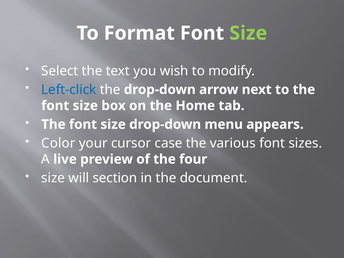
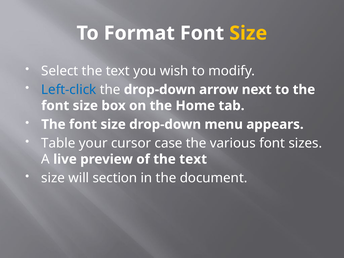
Size colour: light green -> yellow (248, 33)
Color: Color -> Table (58, 143)
of the four: four -> text (193, 159)
